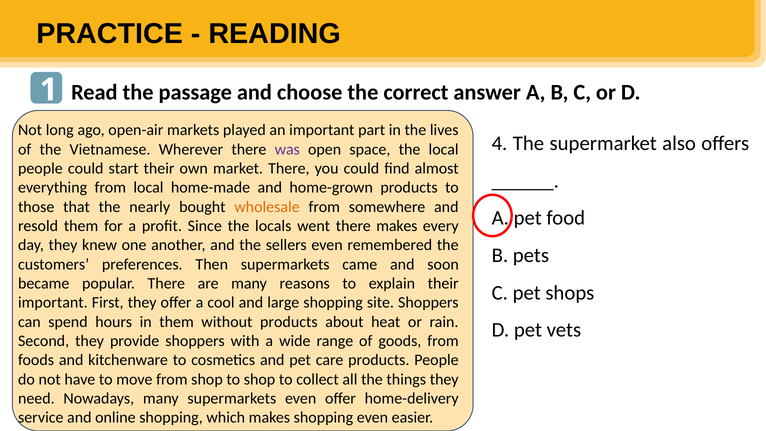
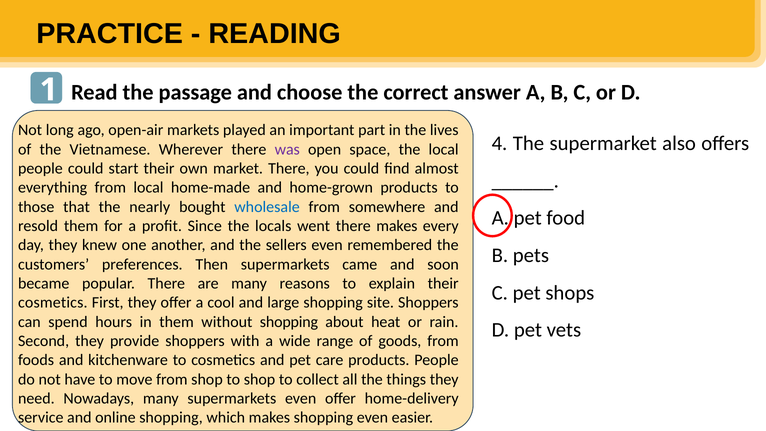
wholesale colour: orange -> blue (267, 207)
important: important -> cosmetics (53, 303)
without products: products -> shopping (289, 322)
